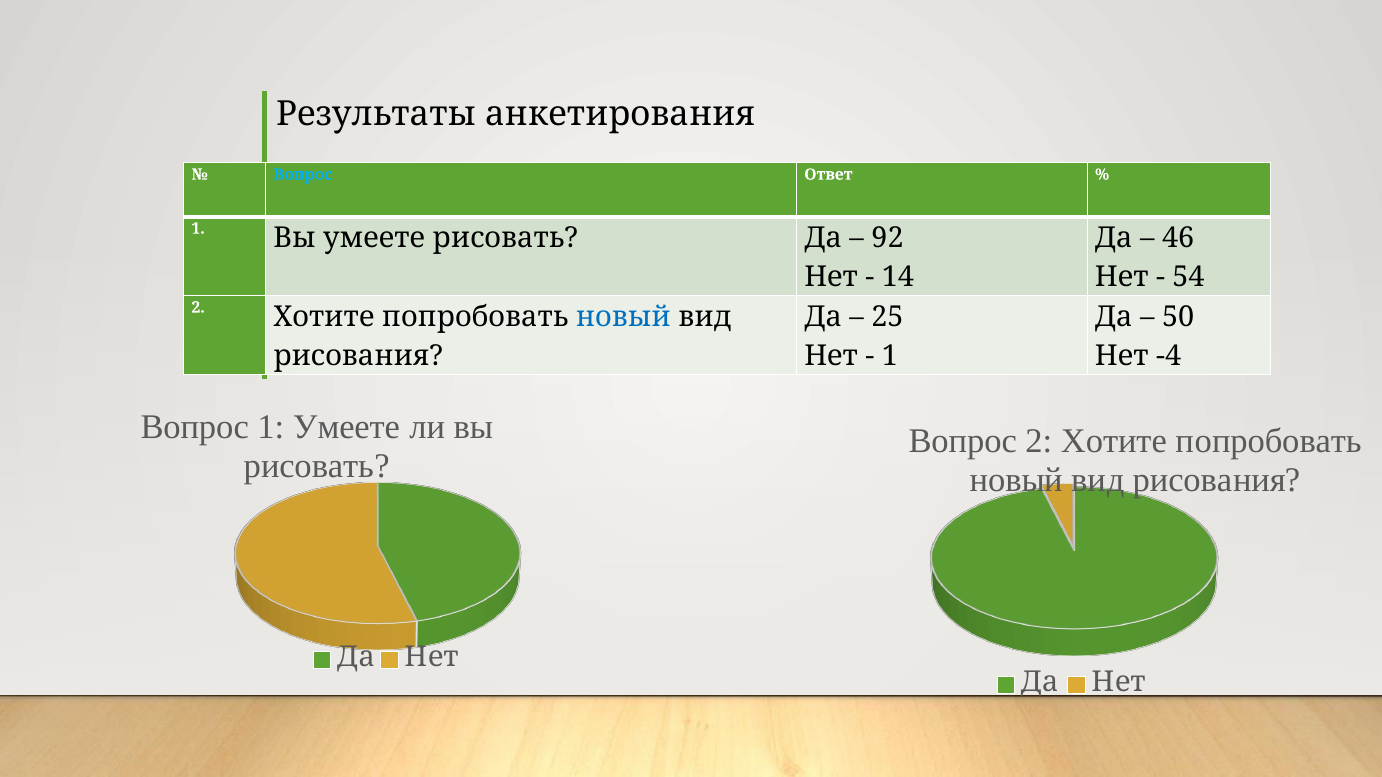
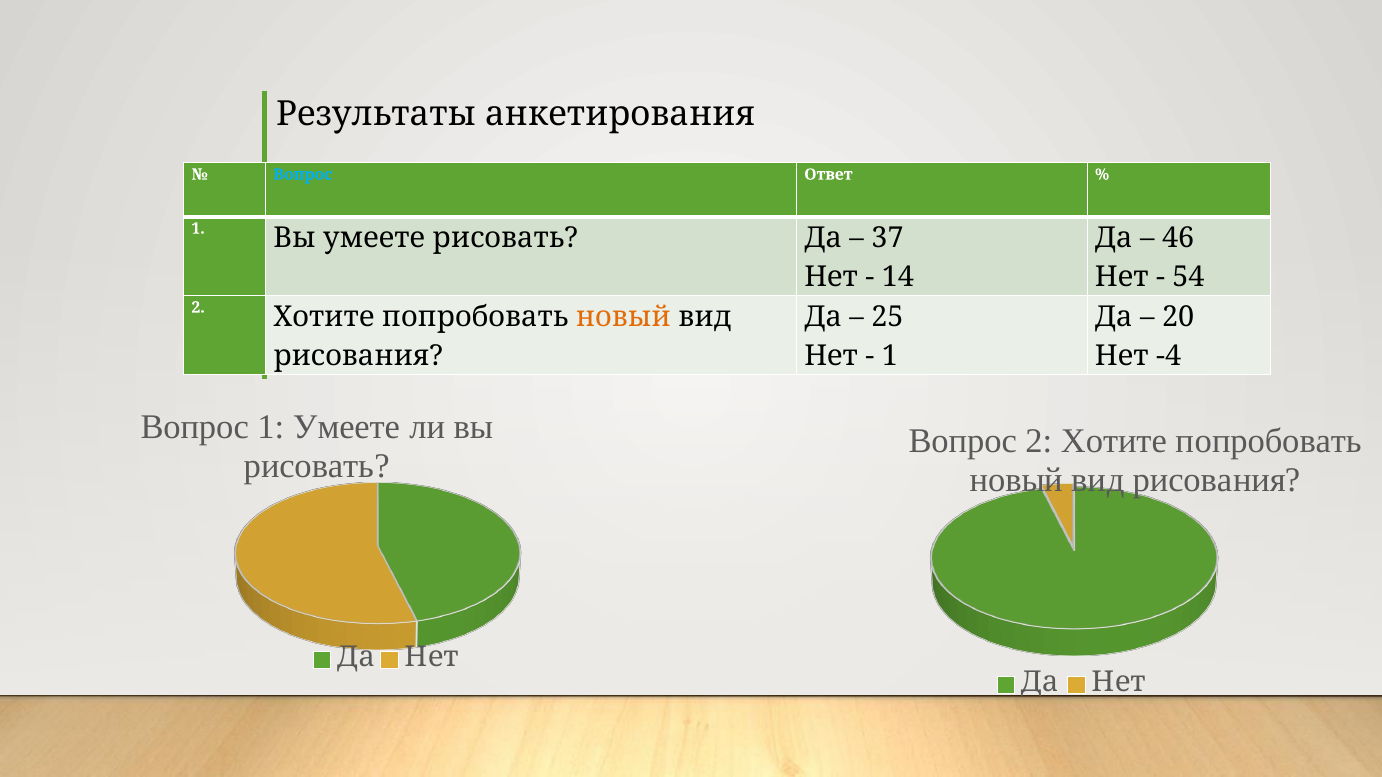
92: 92 -> 37 (888, 238)
новый colour: blue -> orange (623, 317)
50: 50 -> 20 (1178, 317)
